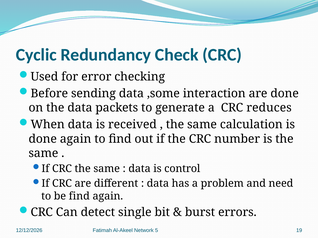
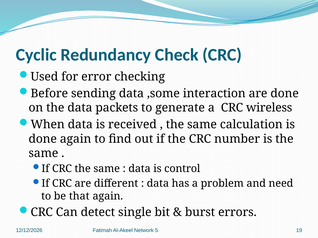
reduces: reduces -> wireless (269, 108)
be find: find -> that (79, 197)
